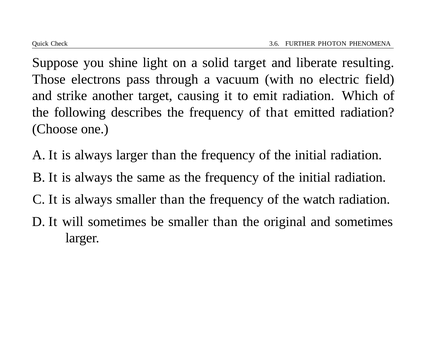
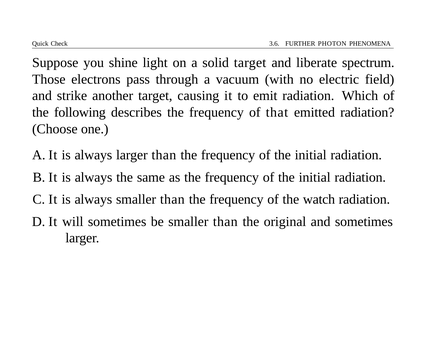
resulting: resulting -> spectrum (368, 63)
